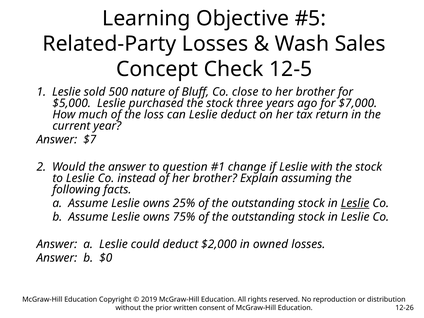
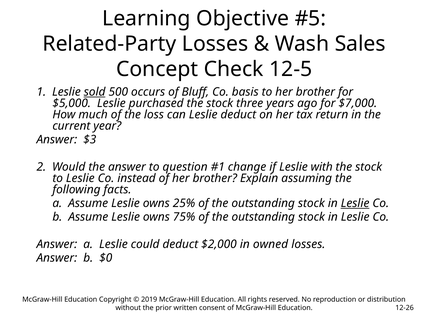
sold underline: none -> present (95, 92)
nature: nature -> occurs (148, 92)
close: close -> basis (245, 92)
$7: $7 -> $3 (90, 140)
